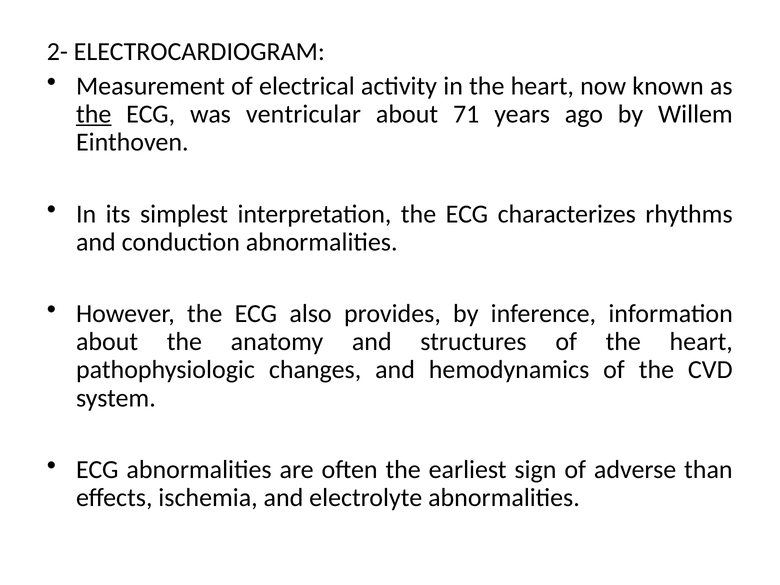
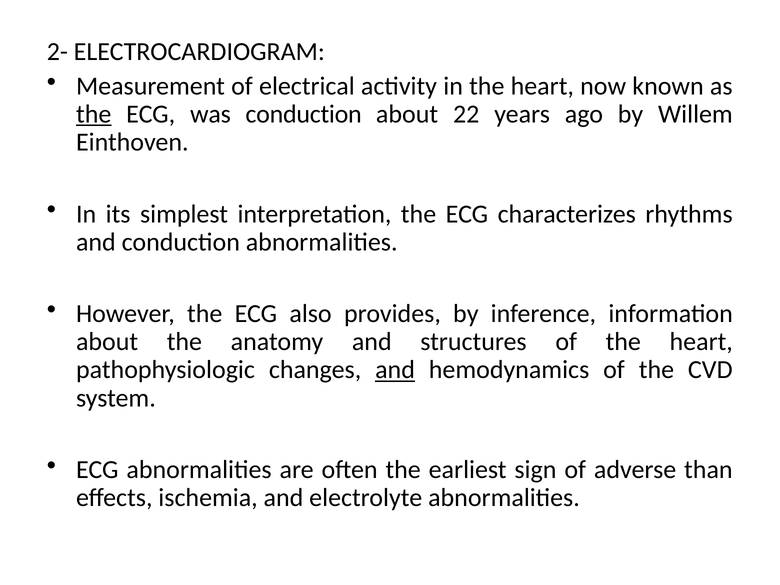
was ventricular: ventricular -> conduction (304, 114)
71: 71 -> 22 (466, 114)
and underline: none -> present (395, 370)
